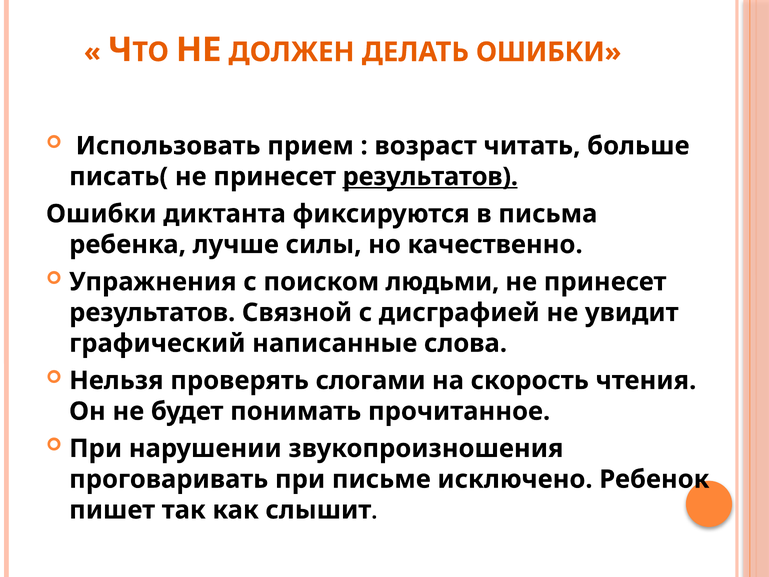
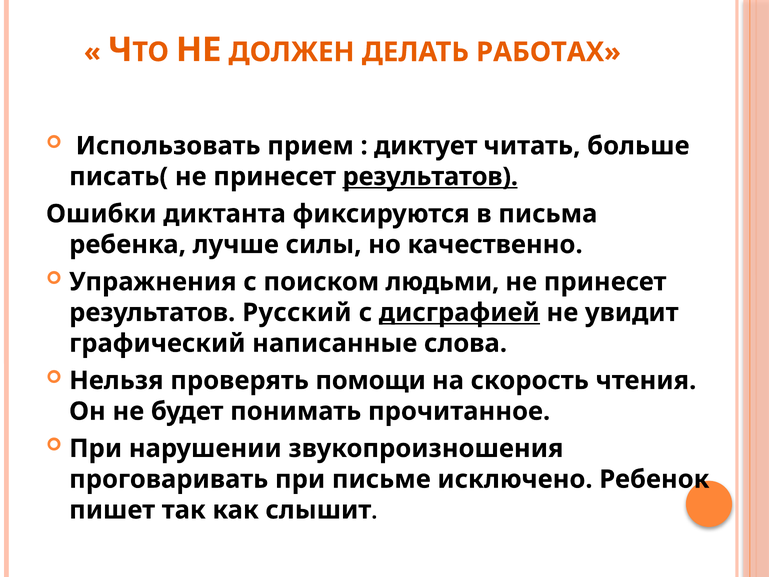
ДЕЛАТЬ ОШИБКИ: ОШИБКИ -> РАБОТАХ (548, 52)
возраст: возраст -> диктует (426, 146)
Связной: Связной -> Русский (297, 312)
дисграфией underline: none -> present (459, 312)
слогами: слогами -> помощи (371, 380)
